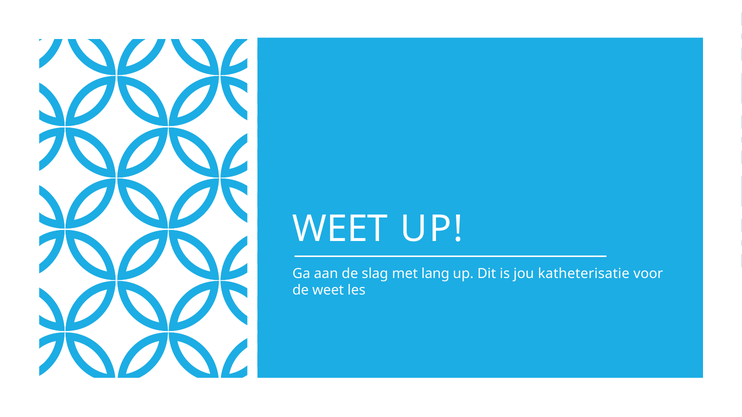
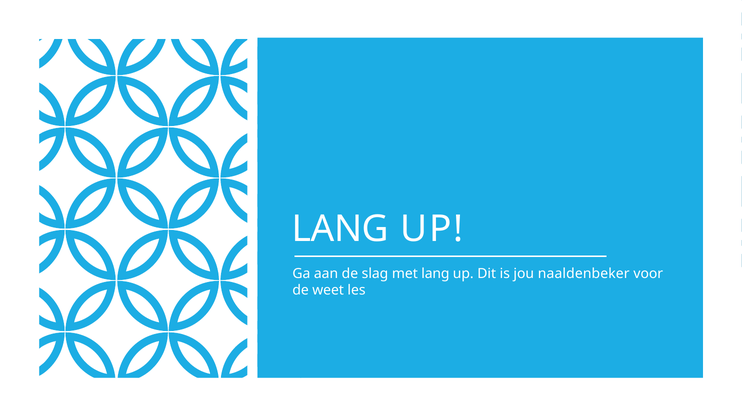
WEET: WEET -> LANG (340, 229)
katheterisatie: katheterisatie -> naaldenbeker (584, 274)
